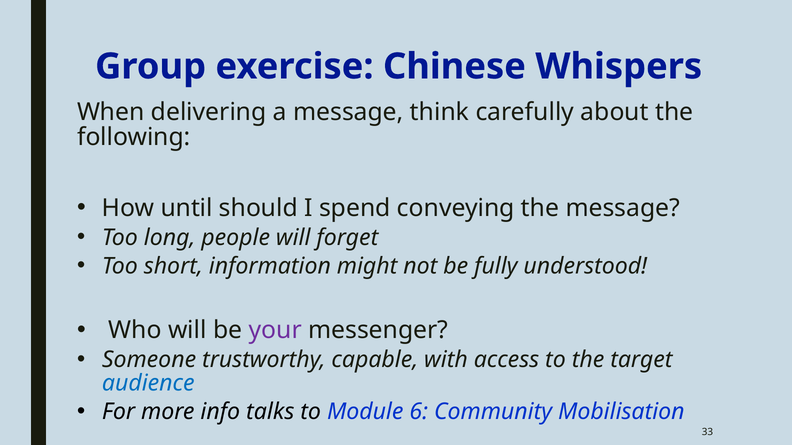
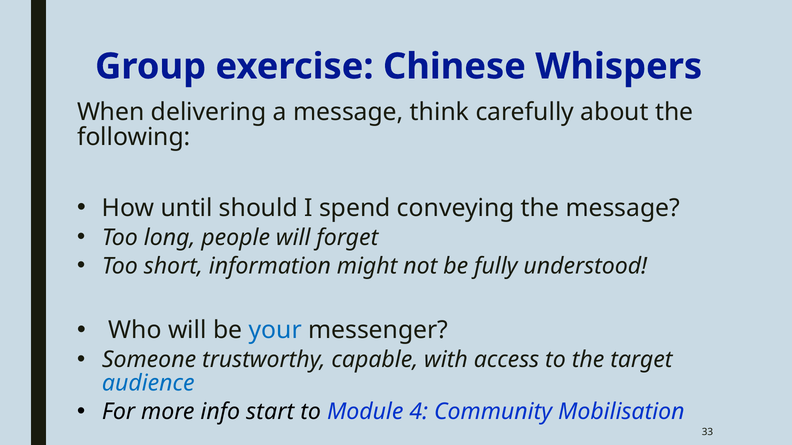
your colour: purple -> blue (275, 331)
talks: talks -> start (270, 412)
6: 6 -> 4 (419, 412)
